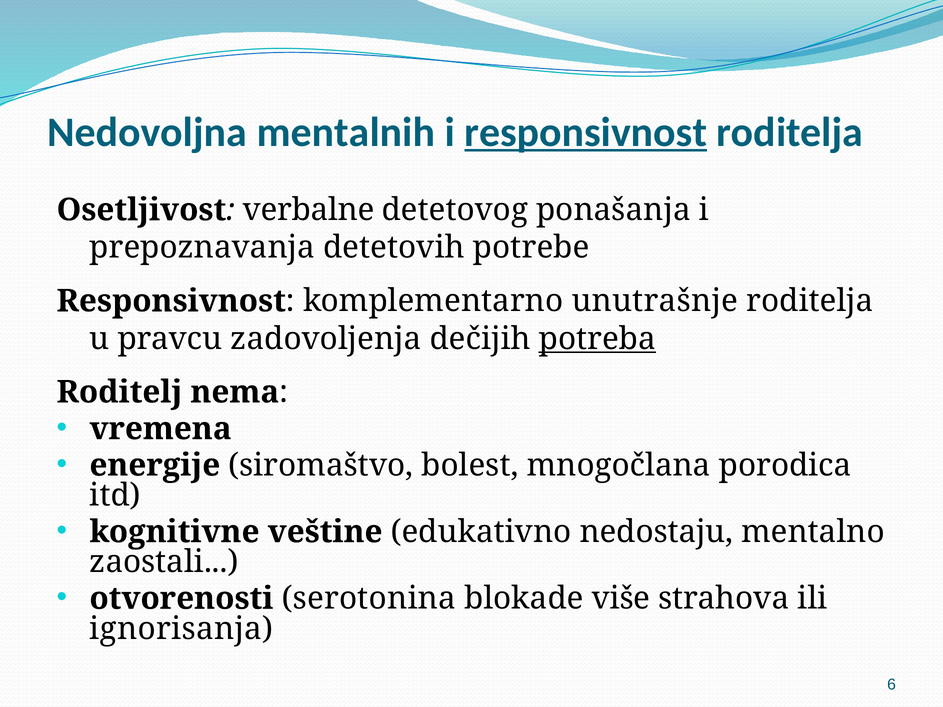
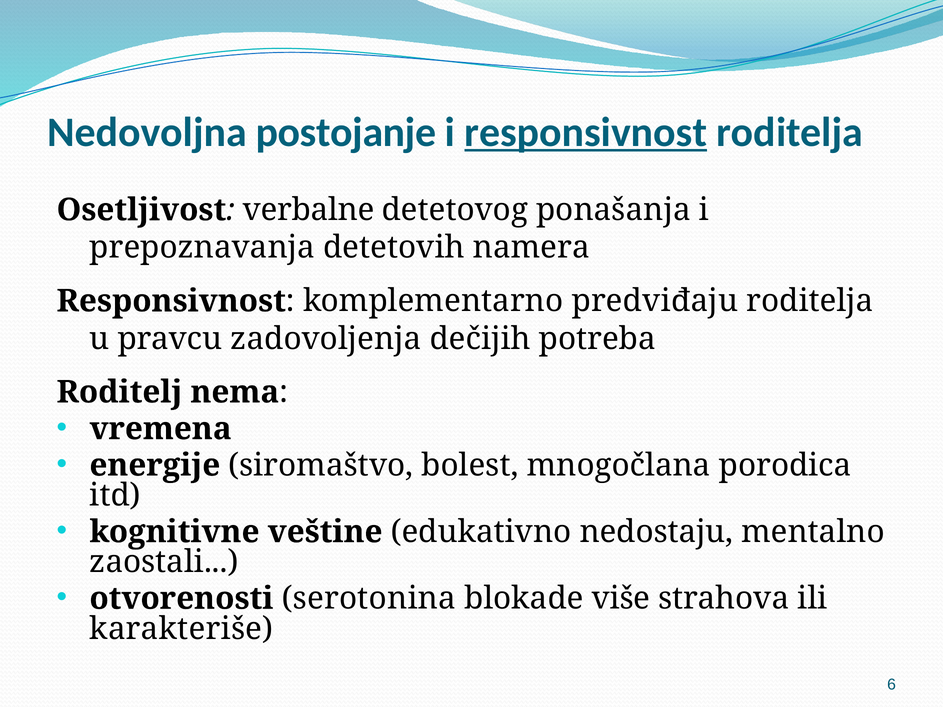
mentalnih: mentalnih -> postojanje (346, 132)
potrebe: potrebe -> namera (531, 248)
unutrašnje: unutrašnje -> predviđaju (655, 301)
potreba underline: present -> none (597, 339)
ignorisanja: ignorisanja -> karakteriše (181, 629)
